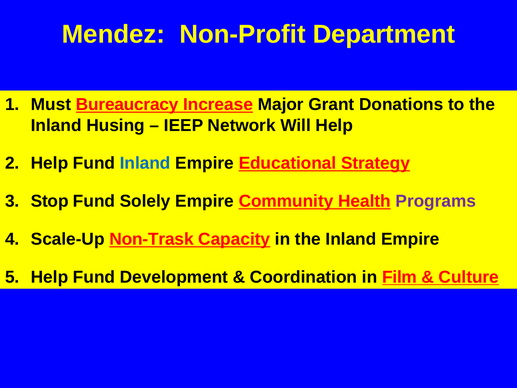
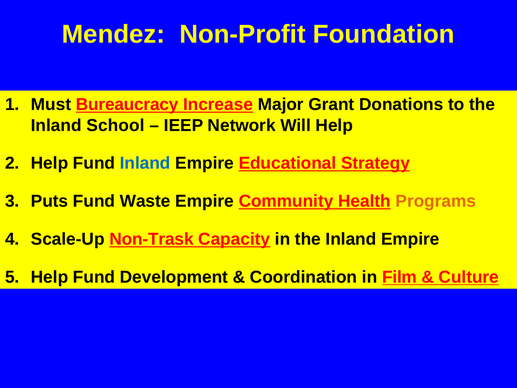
Department: Department -> Foundation (384, 34)
Husing: Husing -> School (115, 125)
Stop: Stop -> Puts (50, 201)
Solely: Solely -> Waste (145, 201)
Programs colour: purple -> orange (436, 201)
